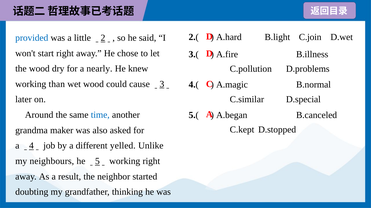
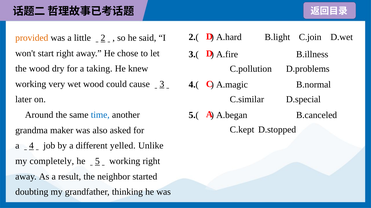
provided colour: blue -> orange (32, 38)
nearly: nearly -> taking (99, 69)
than: than -> very (57, 84)
neighbours: neighbours -> completely (52, 162)
